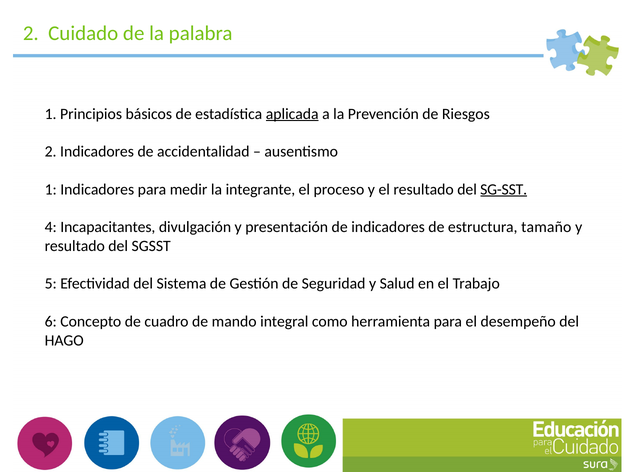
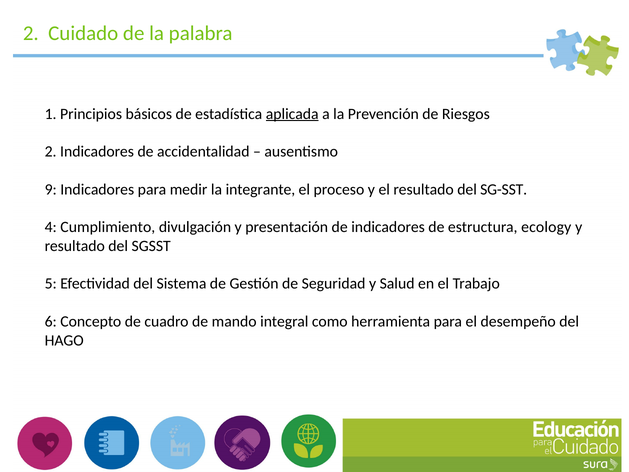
1: 1 -> 9 (51, 189)
SG-SST underline: present -> none (504, 189)
Incapacitantes: Incapacitantes -> Cumplimiento (108, 227)
tamaño: tamaño -> ecology (546, 227)
